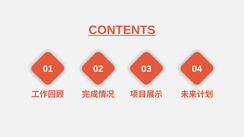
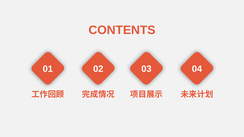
CONTENTS underline: present -> none (122, 30)
